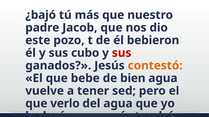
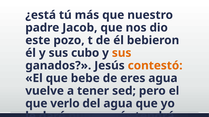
¿bajó: ¿bajó -> ¿está (41, 15)
sus colour: red -> orange (122, 53)
bien: bien -> eres (133, 79)
